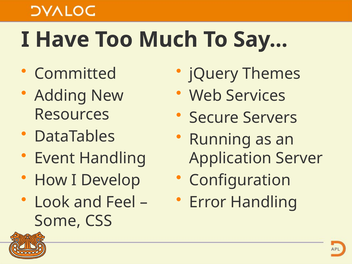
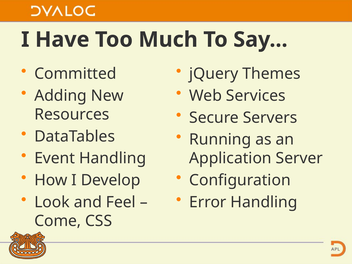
Some: Some -> Come (58, 221)
